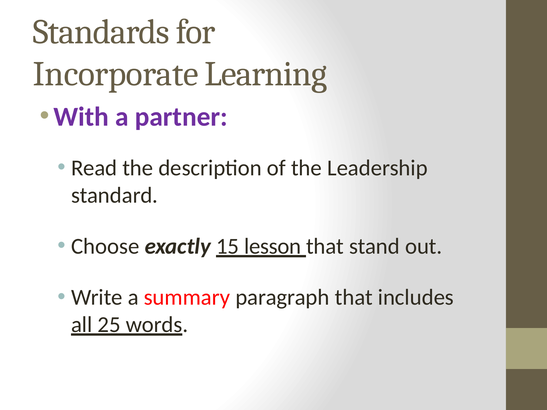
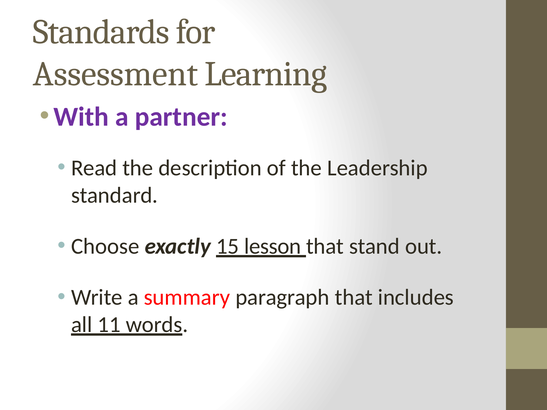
Incorporate: Incorporate -> Assessment (116, 74)
25: 25 -> 11 (109, 325)
